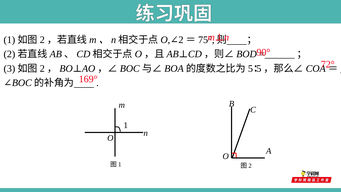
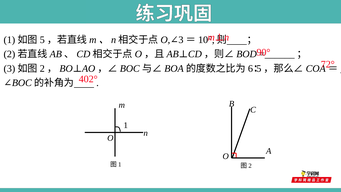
2: 2 -> 5 (42, 40)
O 2: 2 -> 3 (181, 40)
75°: 75° -> 10° (206, 40)
5: 5 -> 6 (250, 68)
169°: 169° -> 402° (88, 79)
